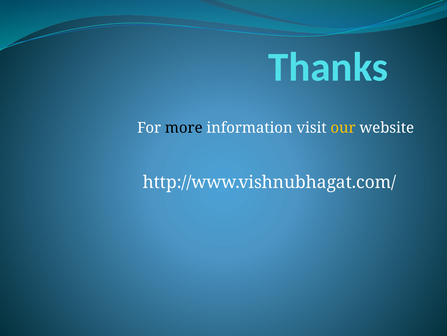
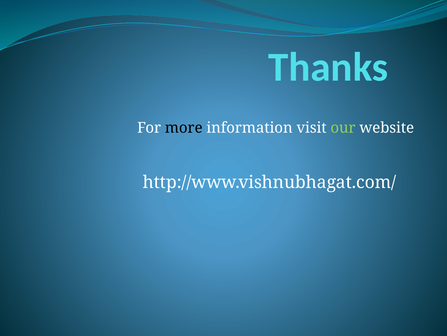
our colour: yellow -> light green (343, 128)
